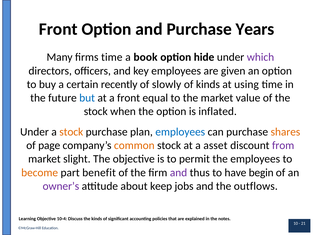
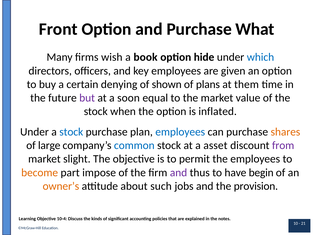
Years: Years -> What (255, 29)
firms time: time -> wish (112, 57)
which colour: purple -> blue (260, 57)
recently: recently -> denying (119, 84)
slowly: slowly -> shown (167, 84)
of kinds: kinds -> plans (208, 84)
using: using -> them (247, 84)
but colour: blue -> purple (87, 98)
a front: front -> soon (129, 98)
stock colour: orange -> blue (71, 132)
page: page -> large (49, 145)
common colour: orange -> blue (134, 145)
benefit: benefit -> impose (99, 172)
owner’s colour: purple -> orange (61, 186)
keep: keep -> such (161, 186)
outflows: outflows -> provision (256, 186)
